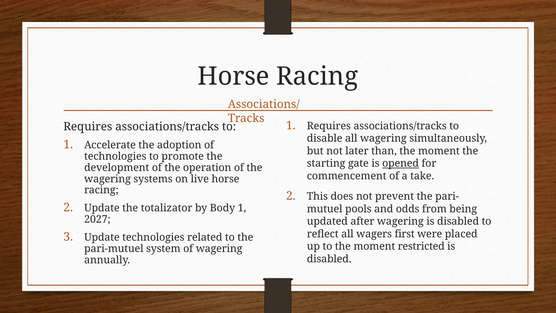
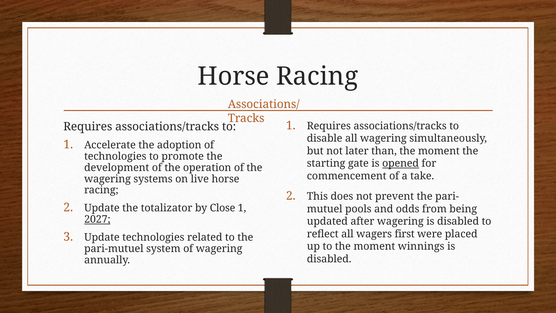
Body: Body -> Close (223, 208)
2027 underline: none -> present (97, 219)
restricted: restricted -> winnings (421, 246)
